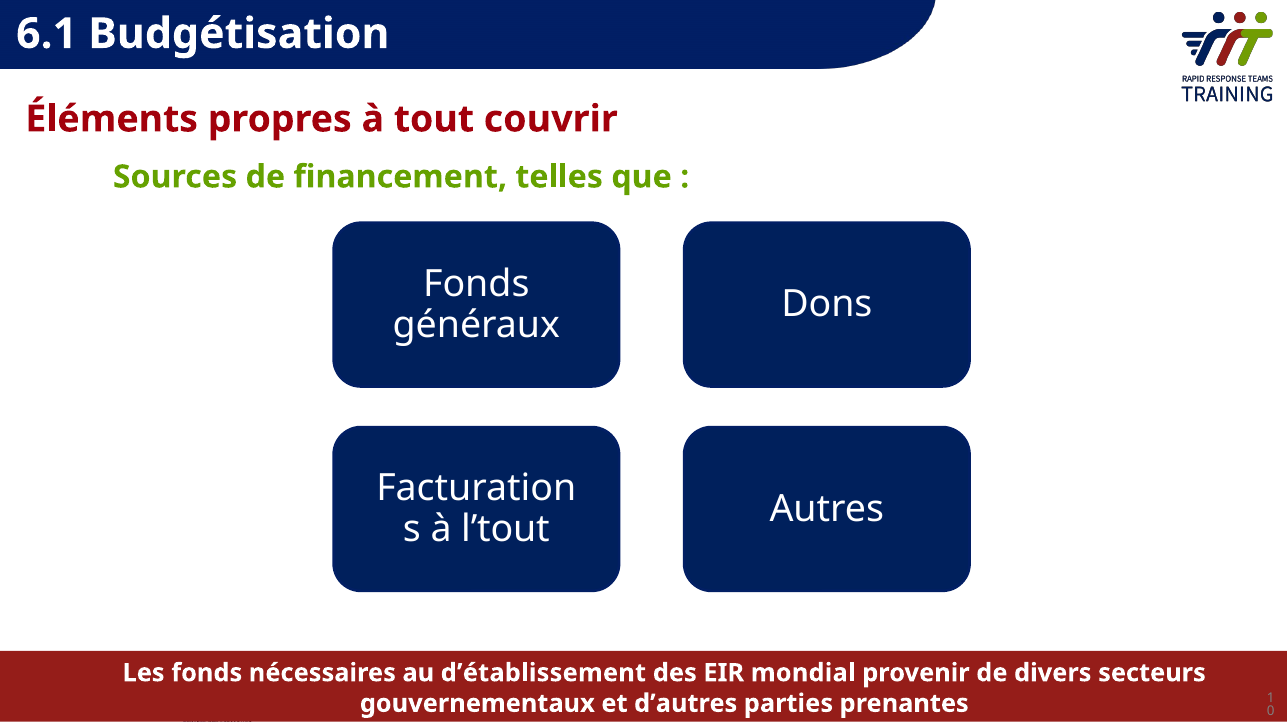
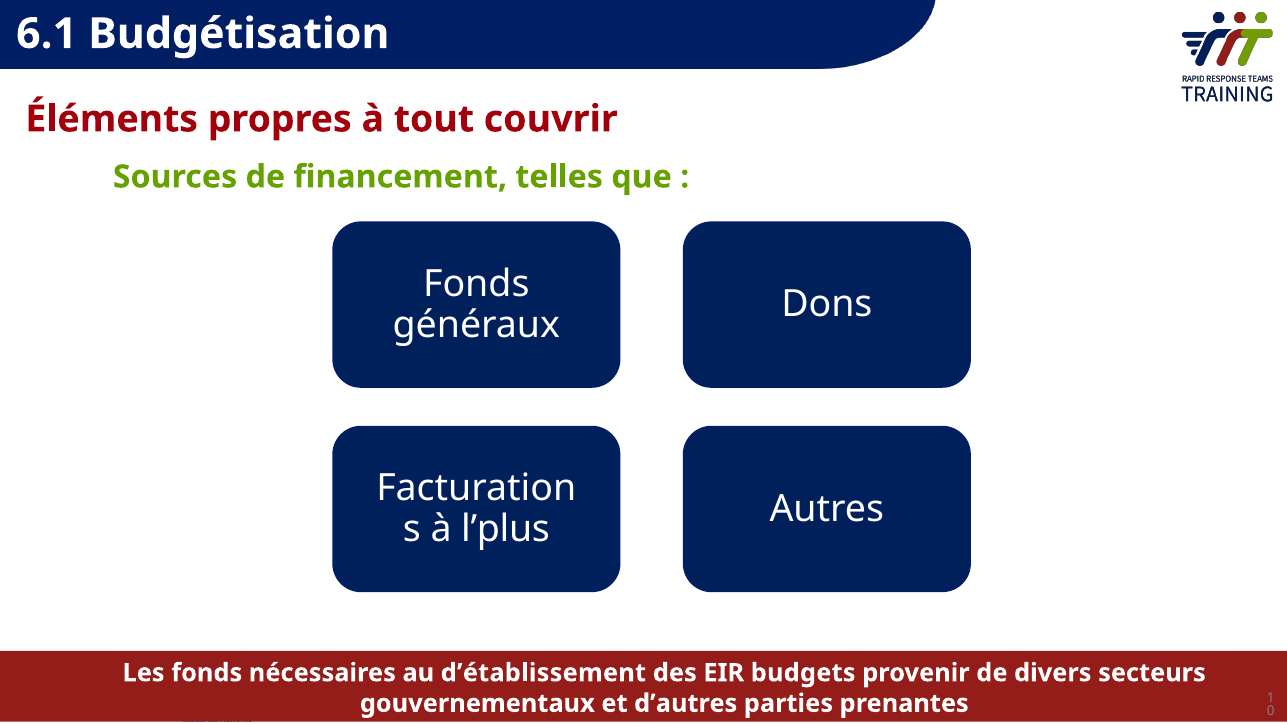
l’tout: l’tout -> l’plus (506, 529)
mondial: mondial -> budgets (803, 673)
